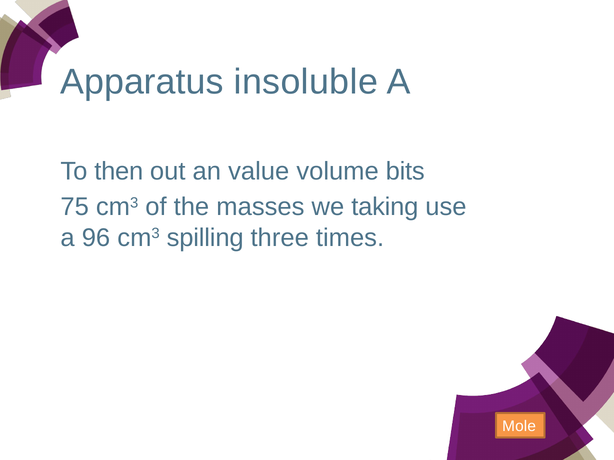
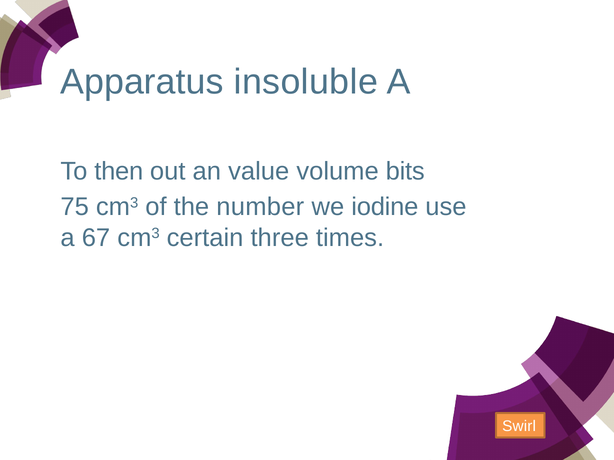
masses: masses -> number (260, 207)
taking: taking -> iodine (385, 207)
96: 96 -> 67 (96, 238)
spilling: spilling -> certain (205, 238)
Mole: Mole -> Swirl (519, 427)
